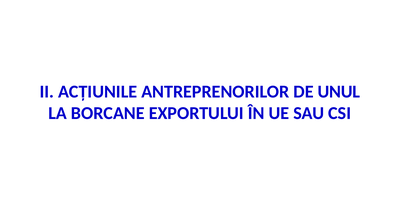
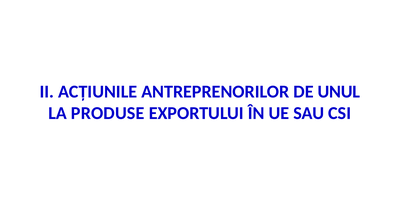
BORCANE: BORCANE -> PRODUSE (108, 113)
